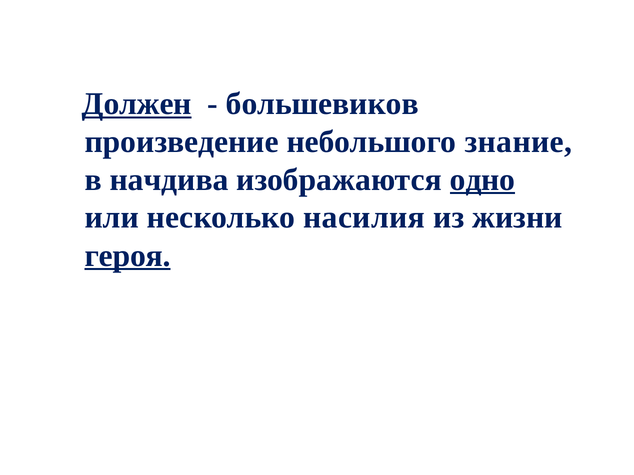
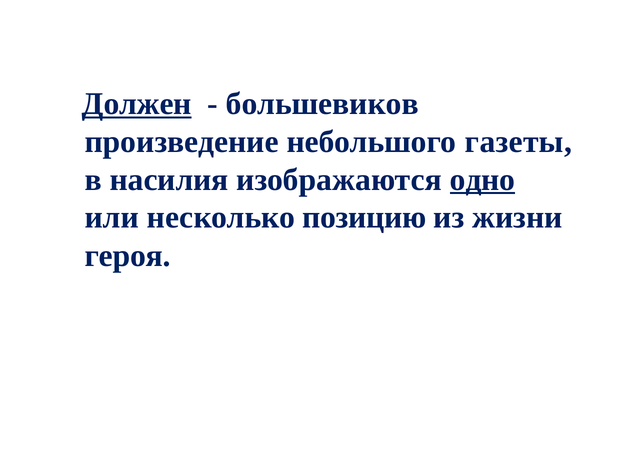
знание: знание -> газеты (518, 142)
начдива: начдива -> насилия (169, 180)
насилия: насилия -> позицию (364, 218)
героя underline: present -> none (128, 256)
